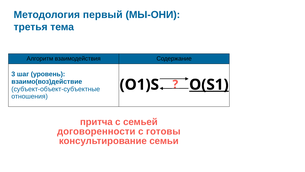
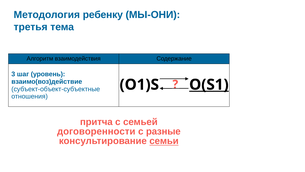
первый: первый -> ребенку (103, 15)
готовы: готовы -> разные (163, 131)
семьи underline: none -> present (164, 141)
